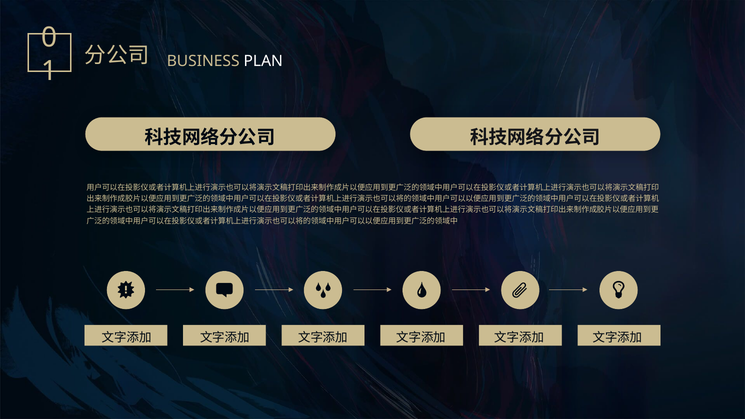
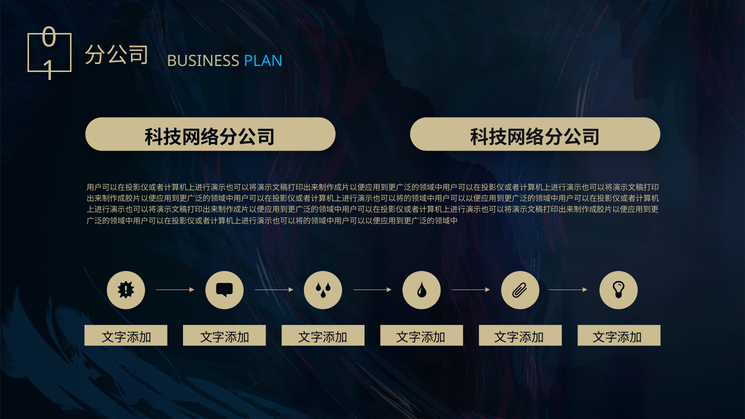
PLAN colour: white -> light blue (263, 61)
